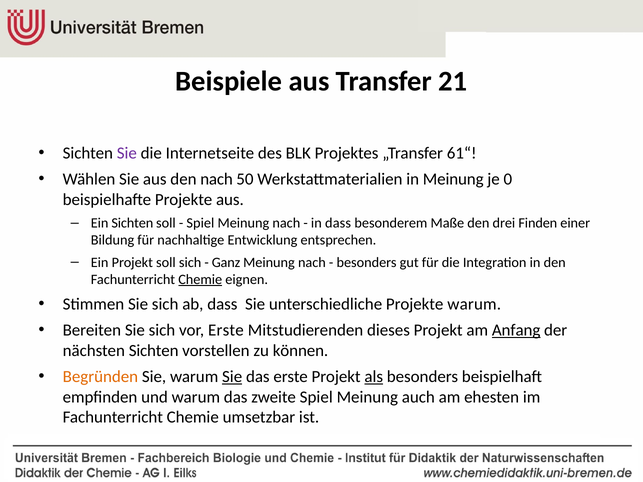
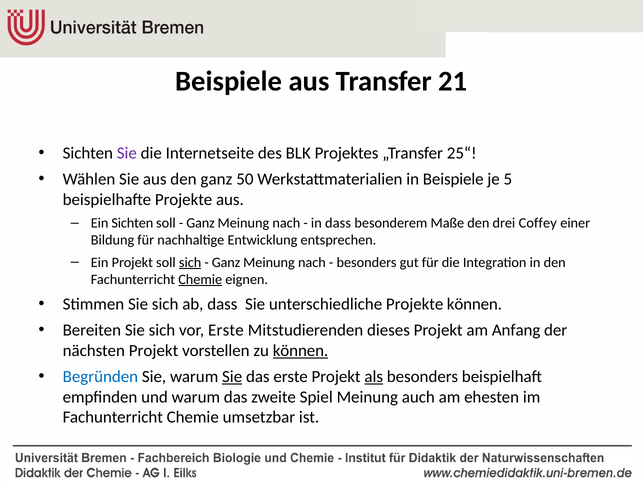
61“: 61“ -> 25“ (462, 153)
den nach: nach -> ganz (216, 179)
in Meinung: Meinung -> Beispiele (453, 179)
0: 0 -> 5 (508, 179)
Spiel: Spiel -> Ganz (201, 223)
Finden: Finden -> Coffey (538, 223)
sich underline: none -> present (190, 262)
Projekte warum: warum -> können (474, 304)
Anfang underline: present -> none (516, 330)
nächsten Sichten: Sichten -> Projekt (154, 351)
können underline: none -> present (300, 351)
Begründen colour: orange -> blue (100, 377)
